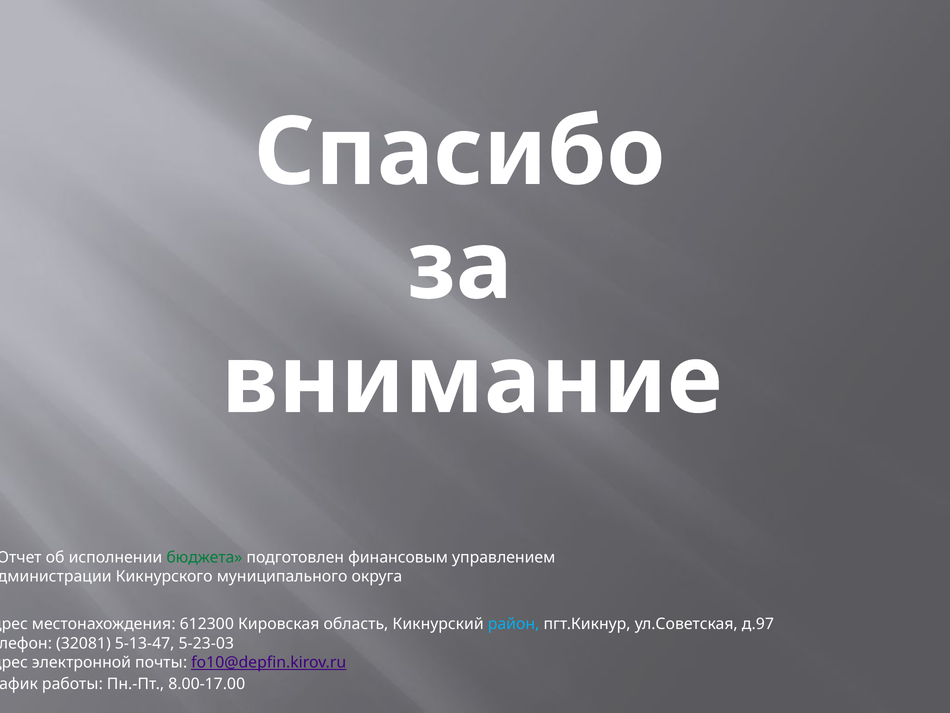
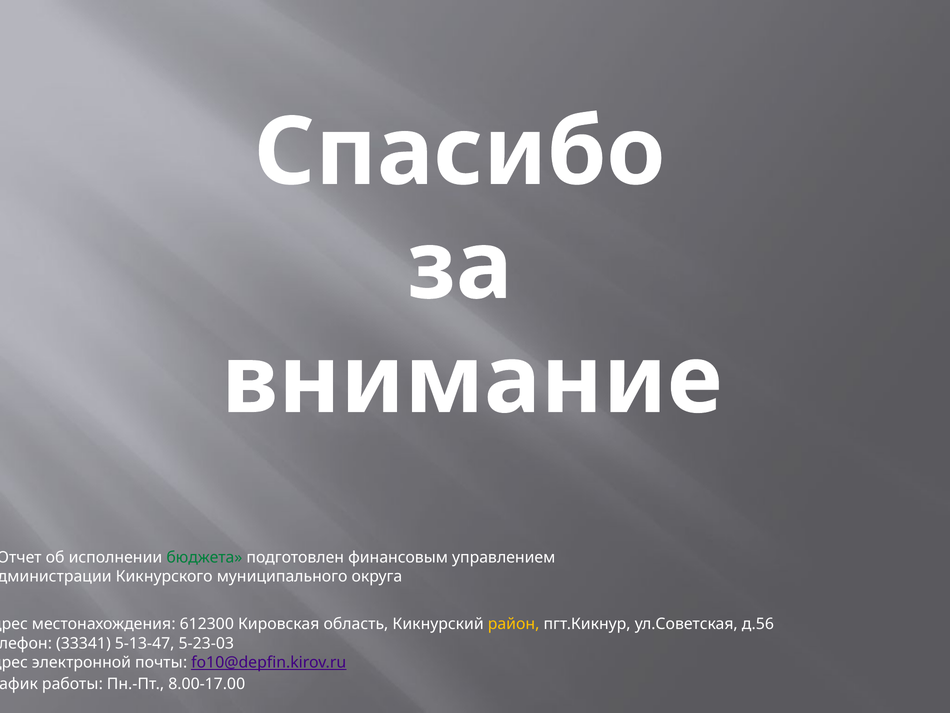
район colour: light blue -> yellow (514, 624)
д.97: д.97 -> д.56 (758, 624)
32081: 32081 -> 33341 (83, 643)
